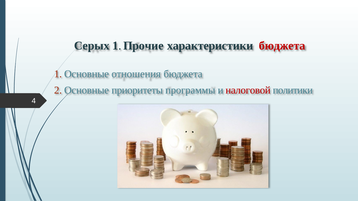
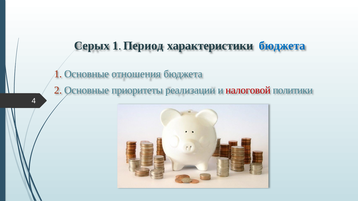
Прочие: Прочие -> Период (143, 46)
бюджета colour: red -> blue (282, 46)
программы: программы -> реализации (190, 90)
